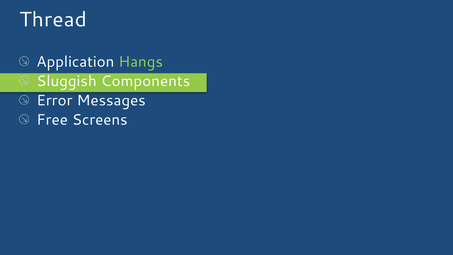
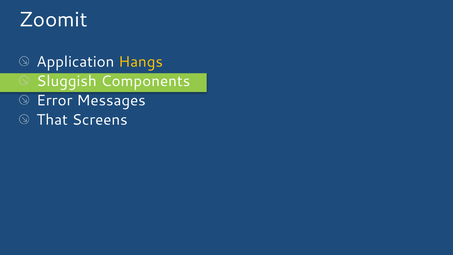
Thread: Thread -> Zoomit (53, 20)
Hangs colour: light green -> yellow (141, 62)
Free: Free -> That (52, 120)
